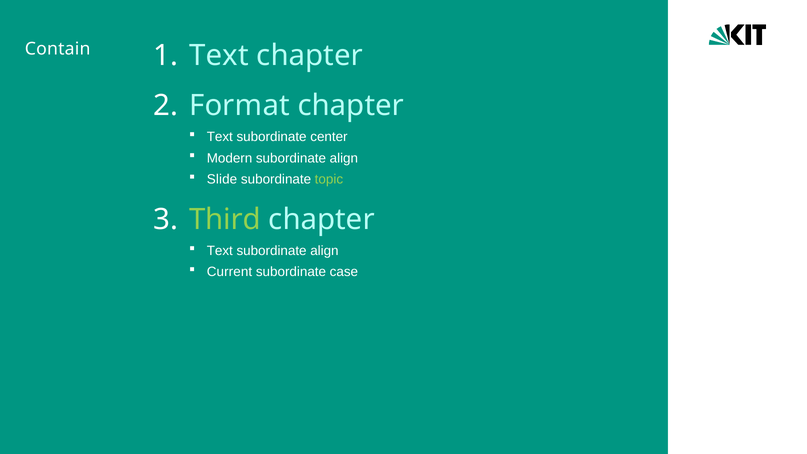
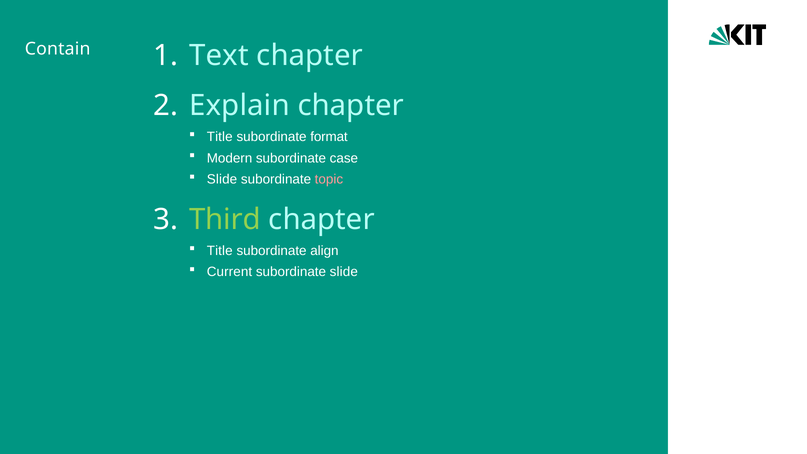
Format: Format -> Explain (239, 106)
Text: Text -> Title (220, 137)
center: center -> format (329, 137)
align: align -> case (344, 158)
topic colour: light green -> pink (329, 179)
Text: Text -> Title (220, 251)
subordinate case: case -> slide (344, 272)
